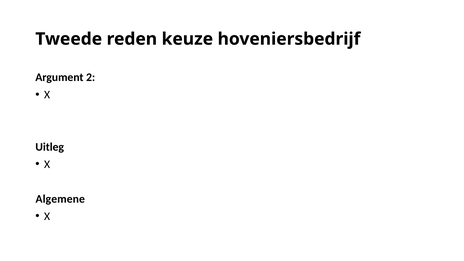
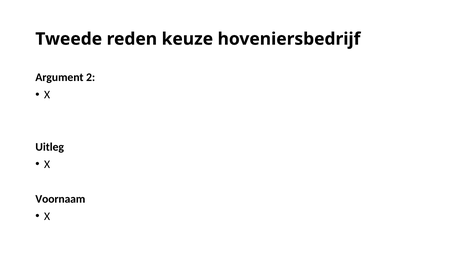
Algemene: Algemene -> Voornaam (60, 199)
